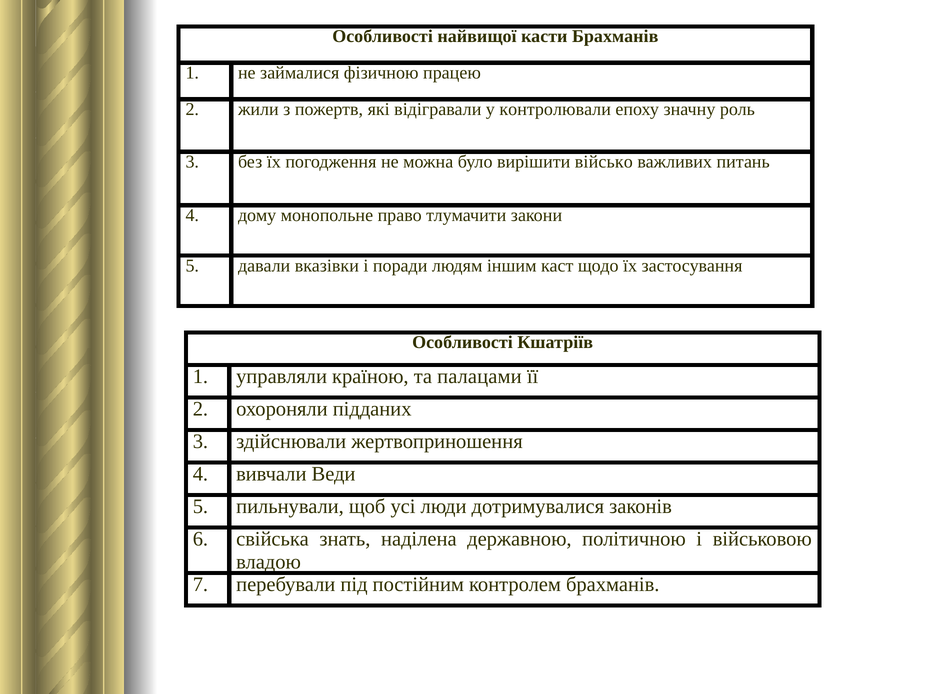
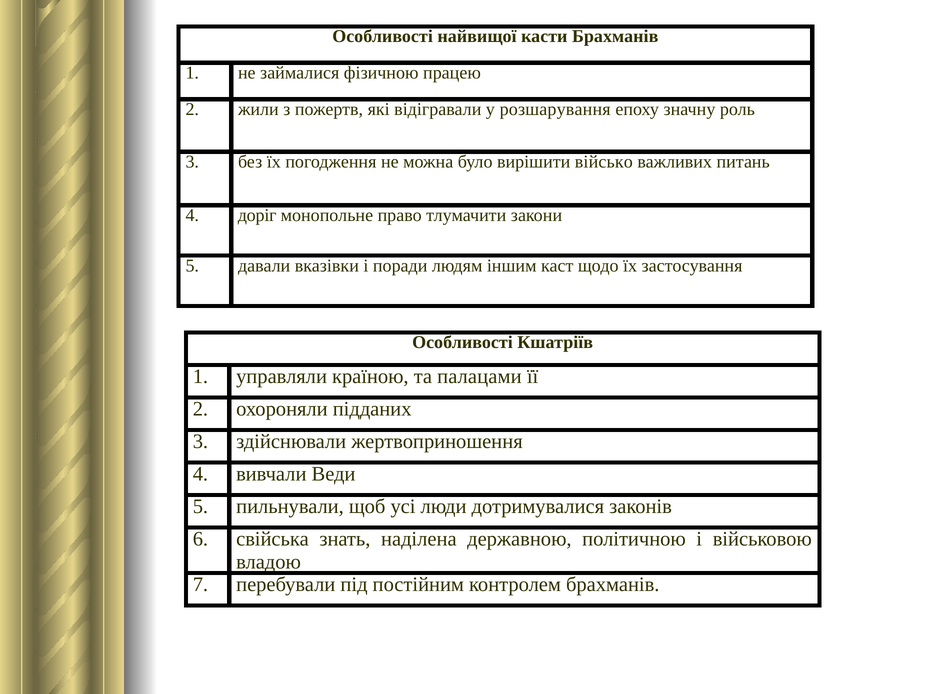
контролювали: контролювали -> розшарування (555, 109)
дому: дому -> доріг (257, 216)
